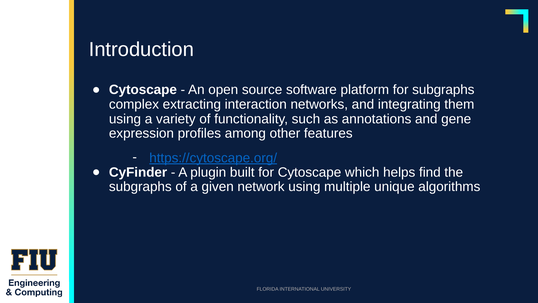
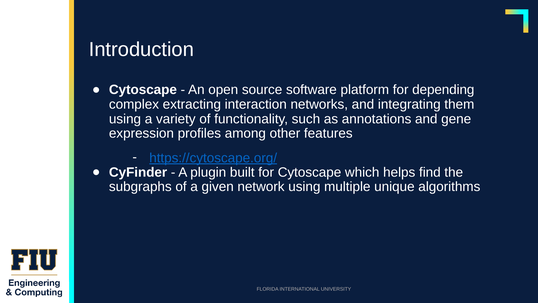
for subgraphs: subgraphs -> depending (443, 90)
